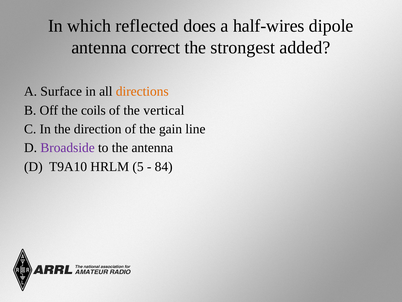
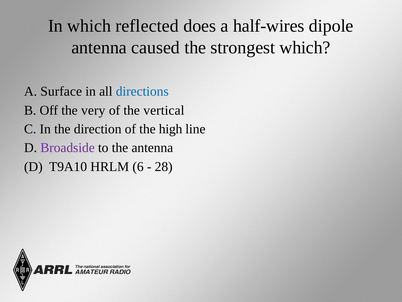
correct: correct -> caused (156, 47)
strongest added: added -> which (305, 47)
directions colour: orange -> blue (142, 91)
coils: coils -> very (93, 110)
gain: gain -> high (171, 129)
5: 5 -> 6 (138, 166)
84: 84 -> 28 (164, 166)
